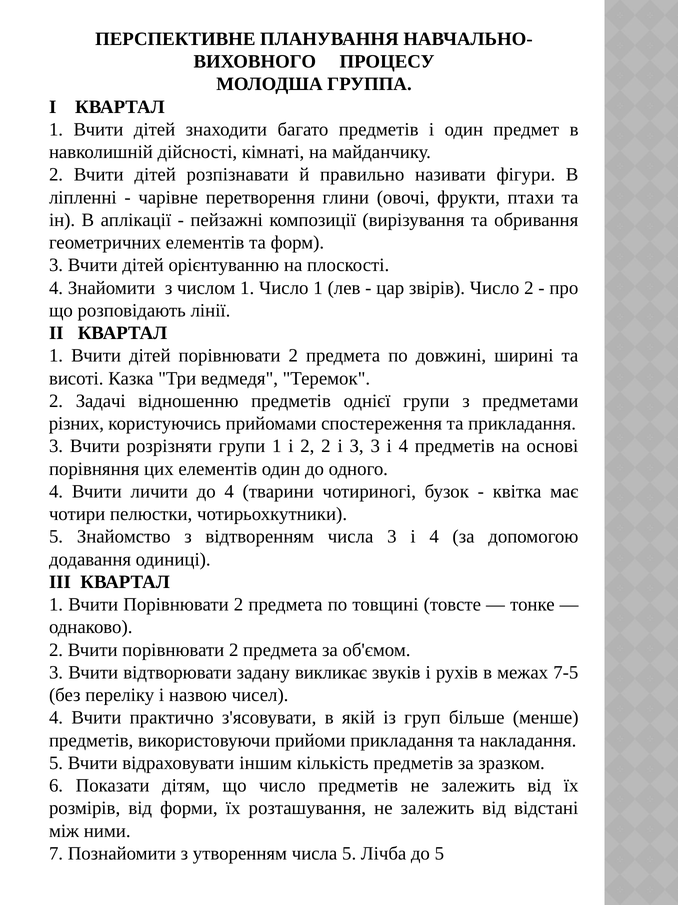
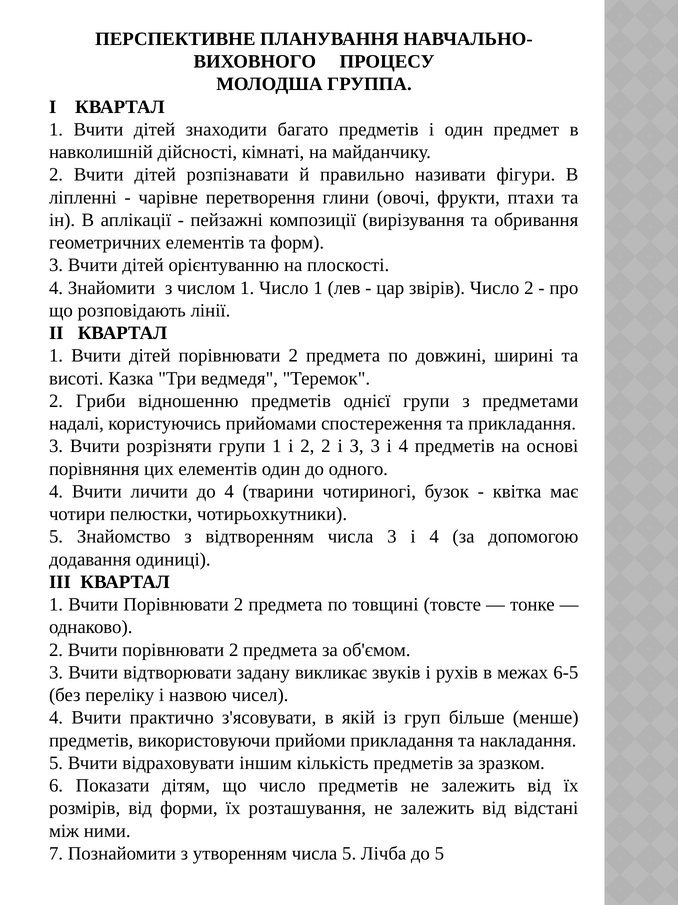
Задачі: Задачі -> Гриби (101, 401)
різних: різних -> надалі (76, 423)
7-5: 7-5 -> 6-5 (566, 672)
